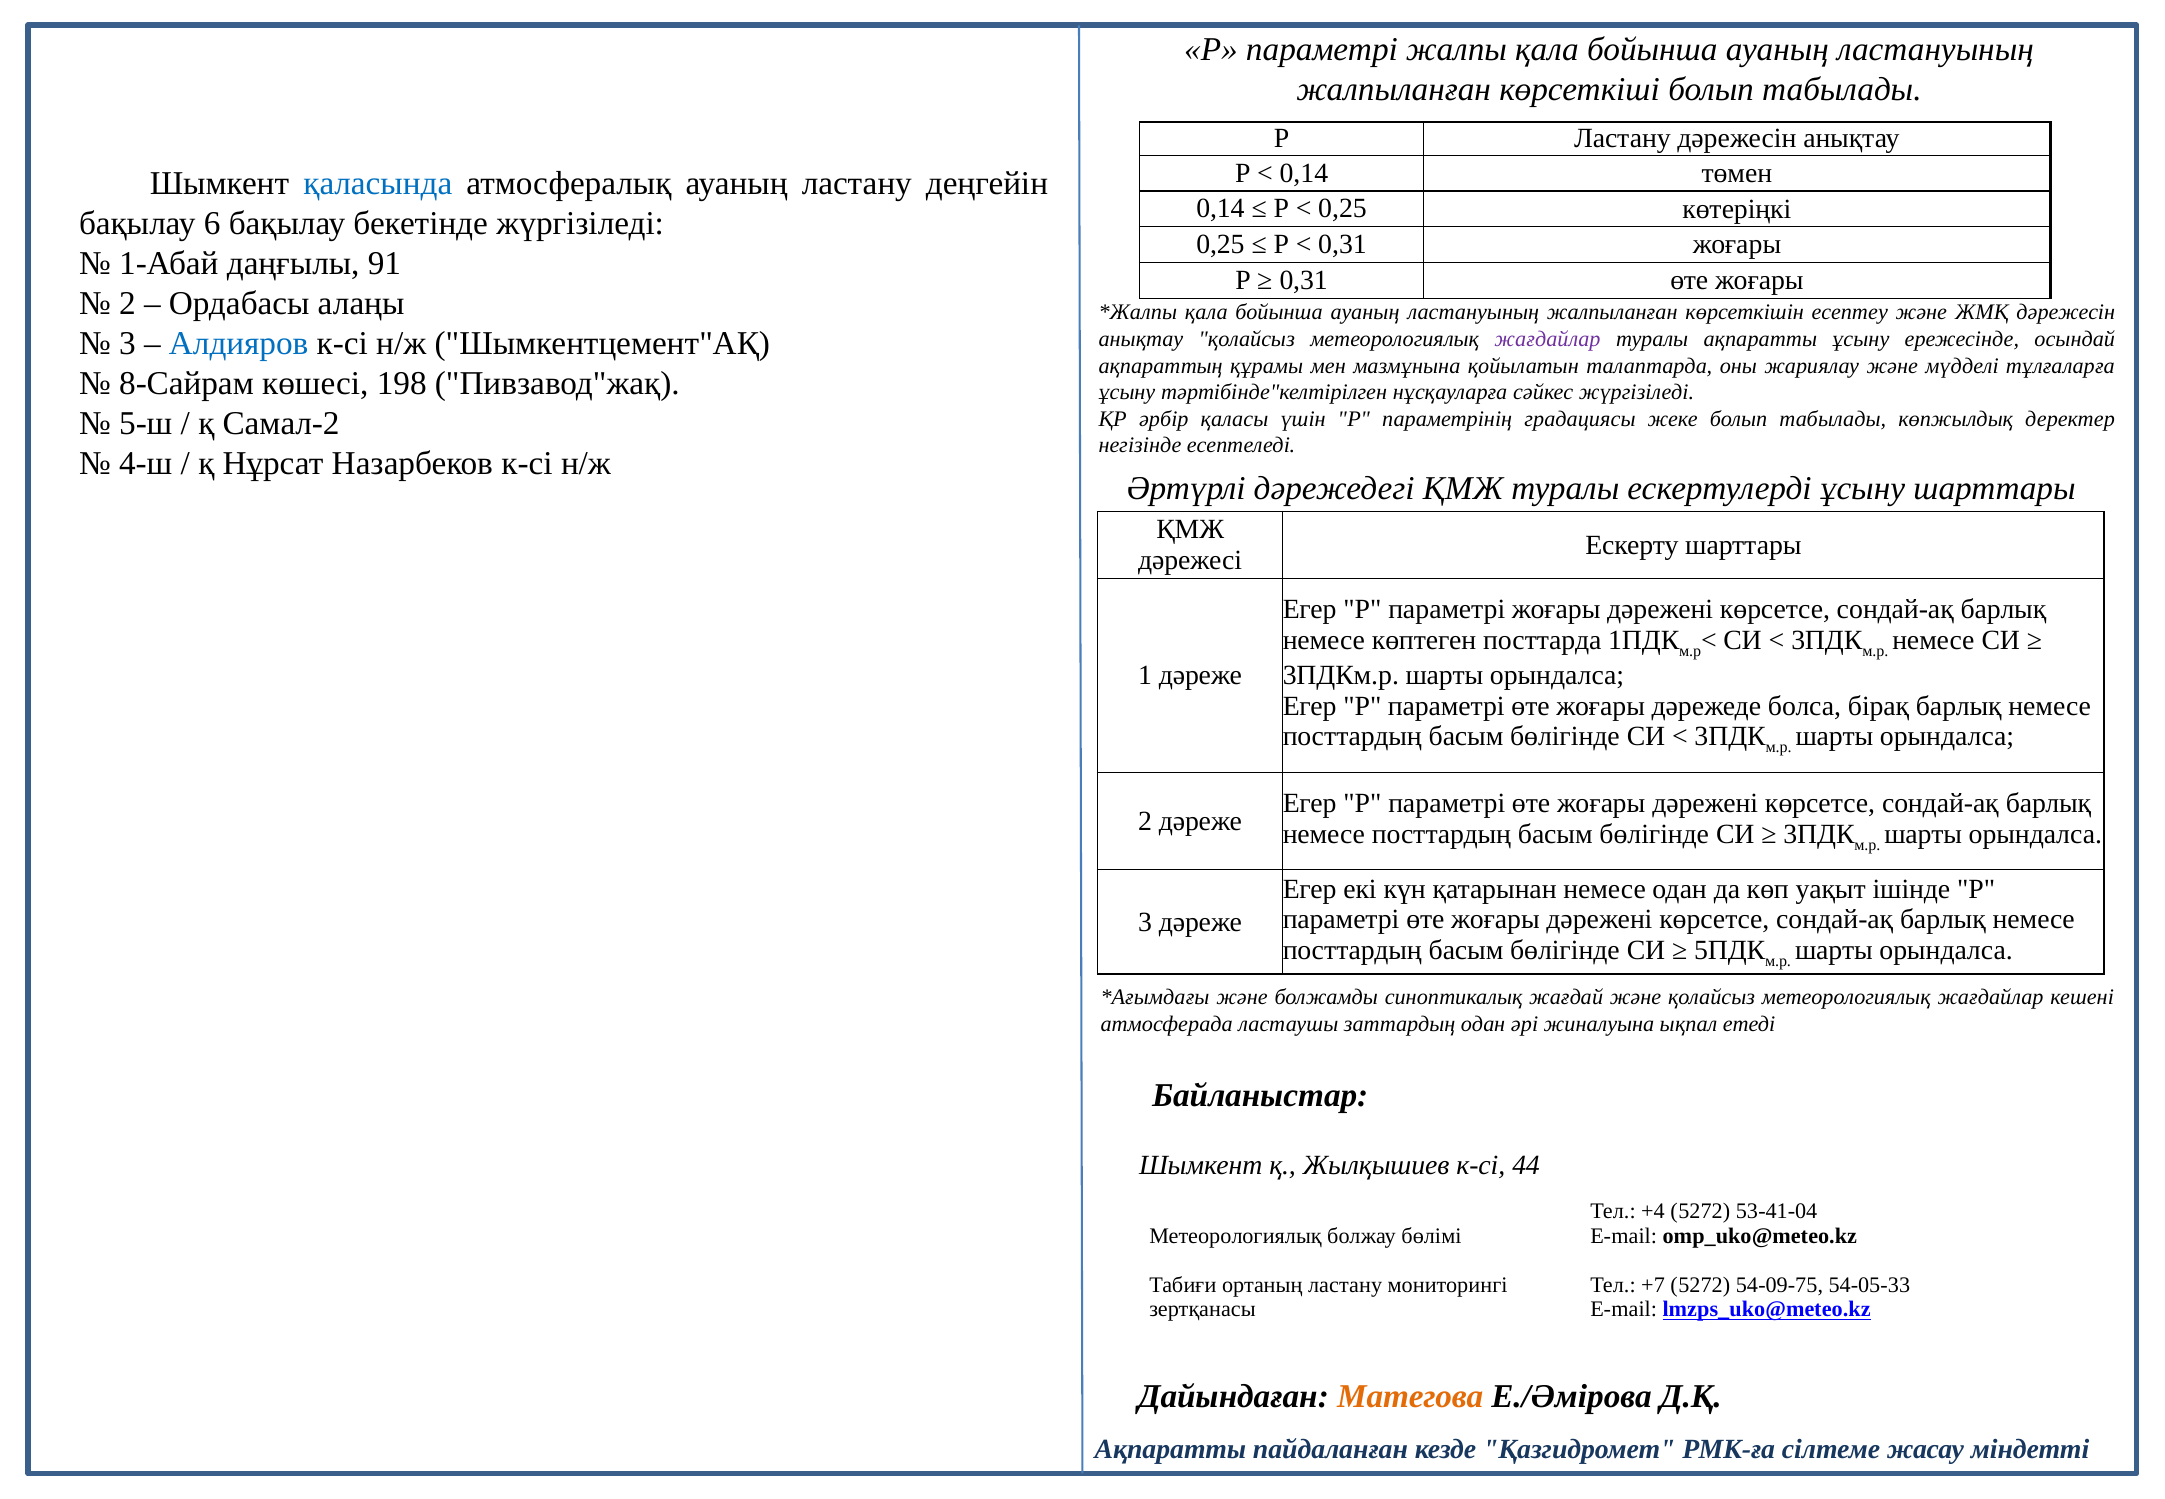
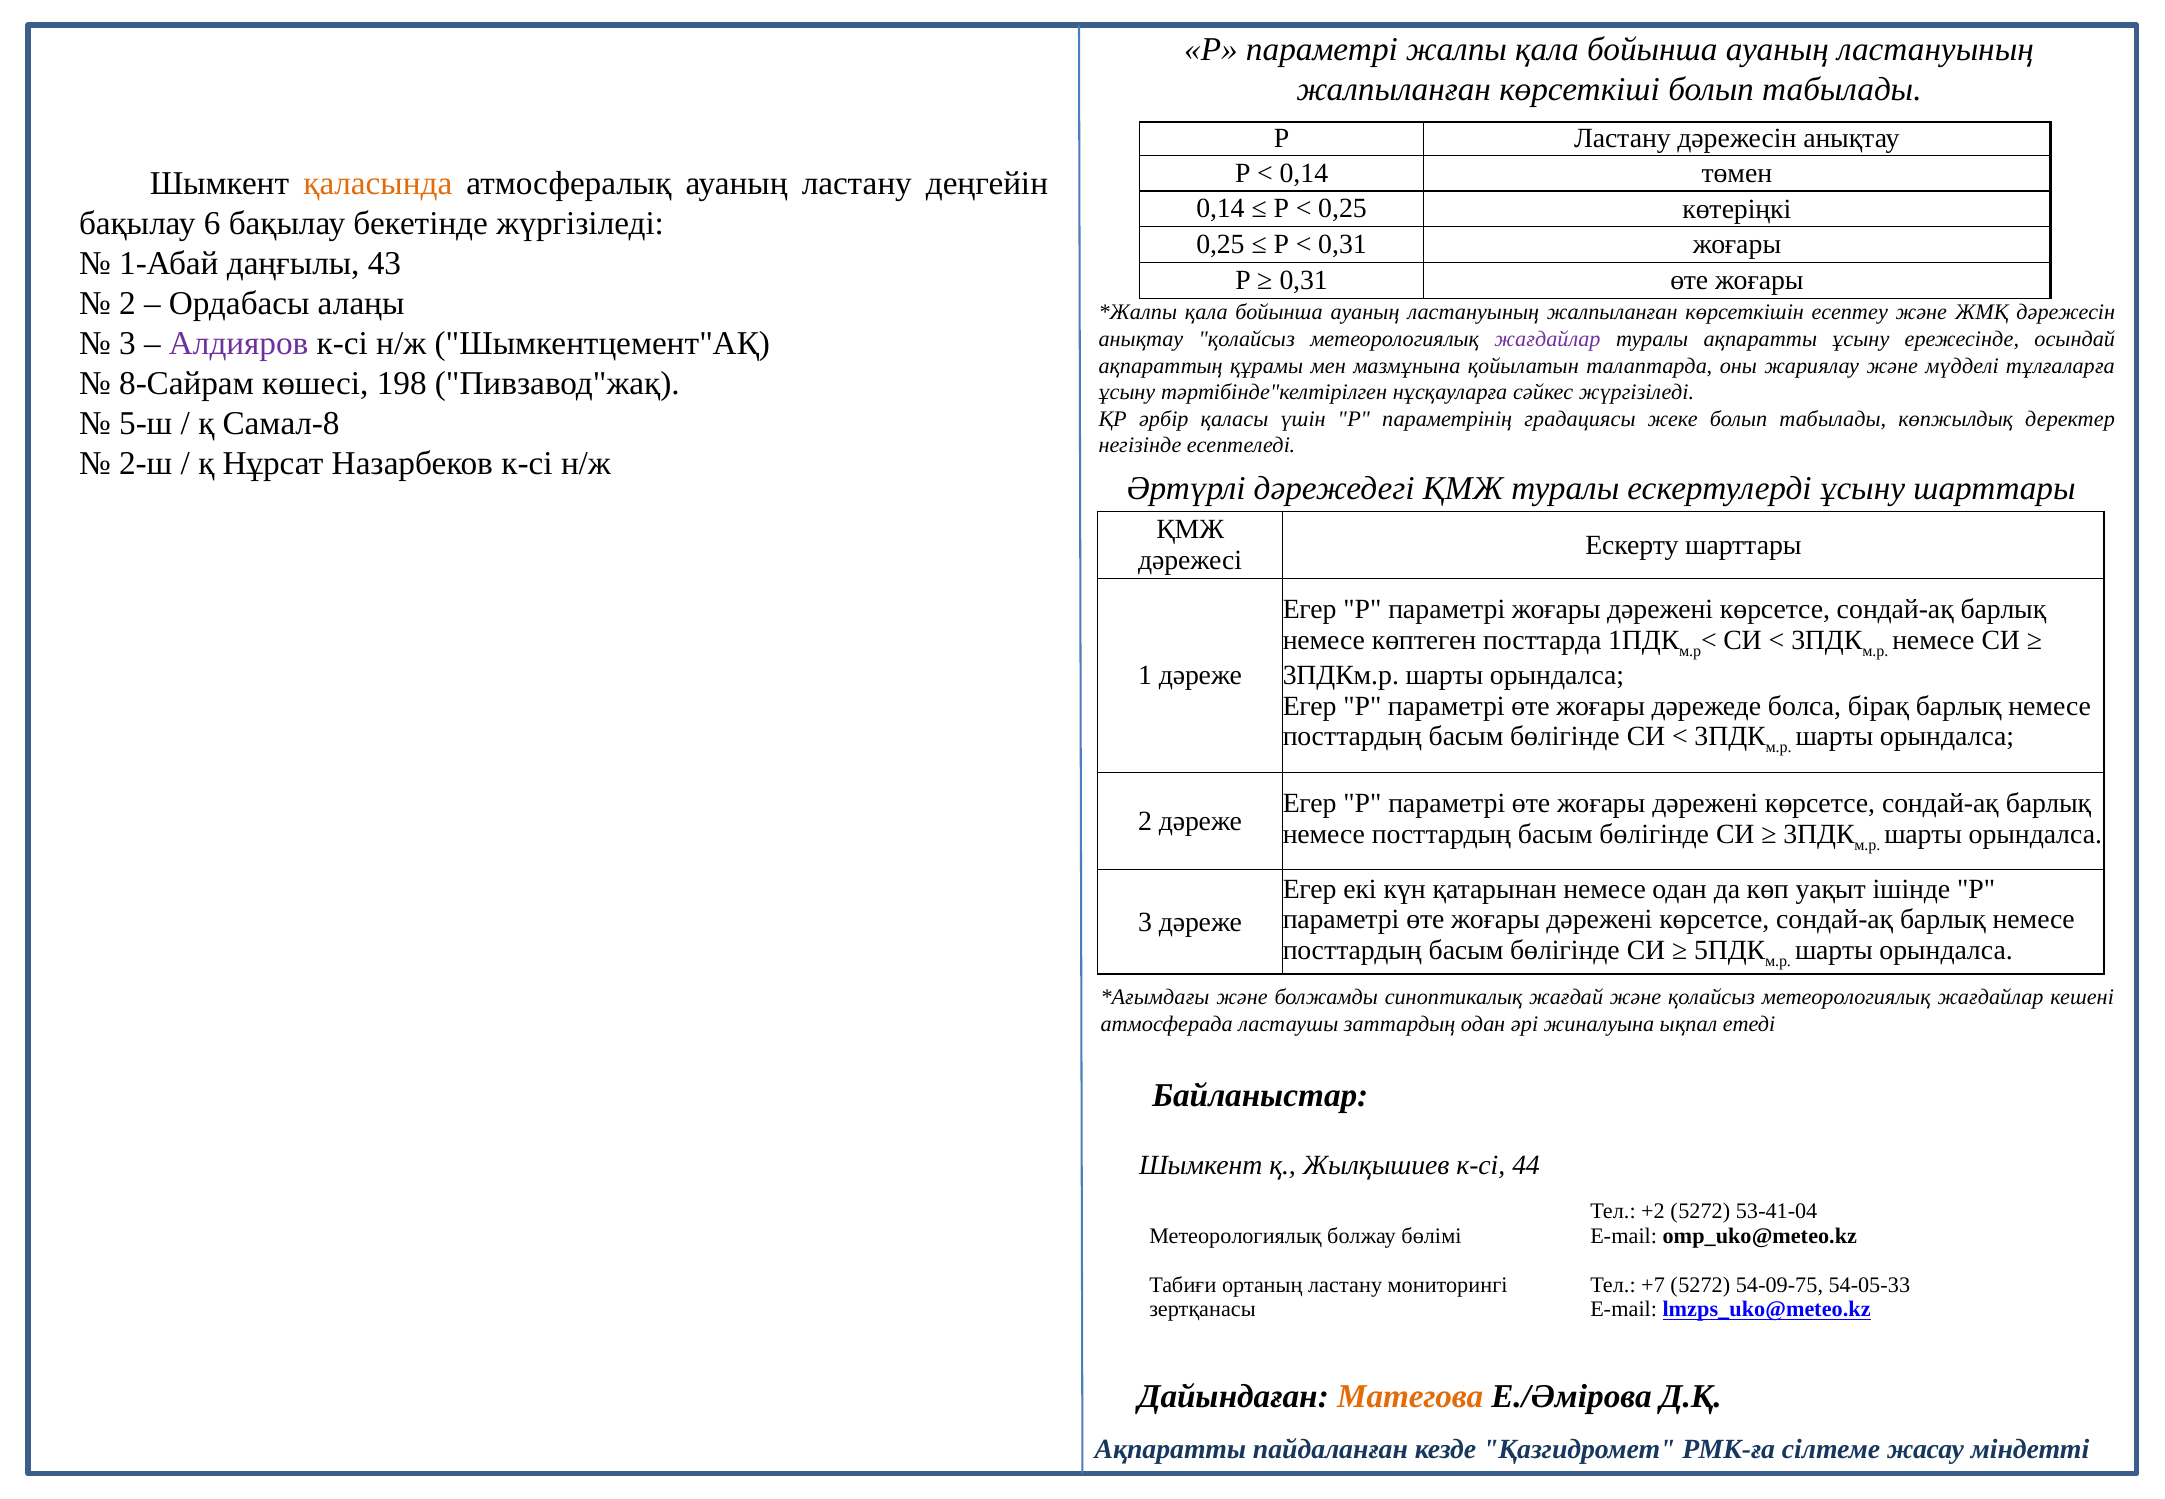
қаласында colour: blue -> orange (378, 183)
91: 91 -> 43 (384, 263)
Алдияров colour: blue -> purple (239, 343)
Самал-2: Самал-2 -> Самал-8 (281, 423)
4-ш: 4-ш -> 2-ш (146, 463)
+4: +4 -> +2 (1653, 1211)
